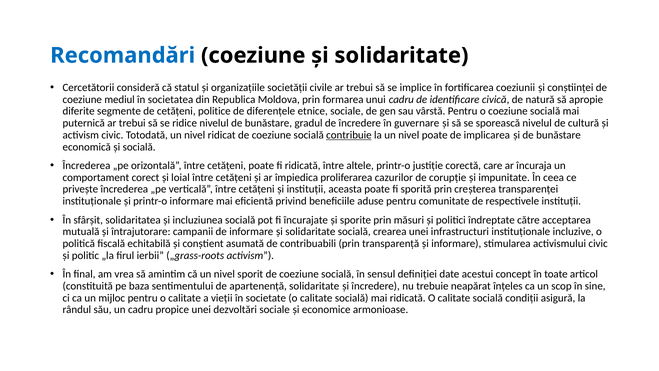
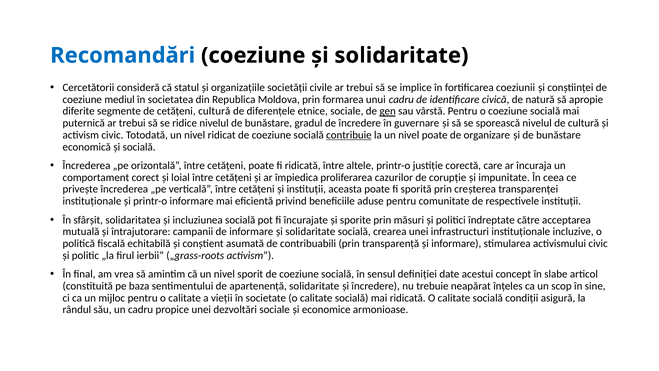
cetățeni politice: politice -> cultură (214, 111)
gen underline: none -> present (388, 111)
implicarea: implicarea -> organizare (487, 135)
toate: toate -> slabe (556, 274)
